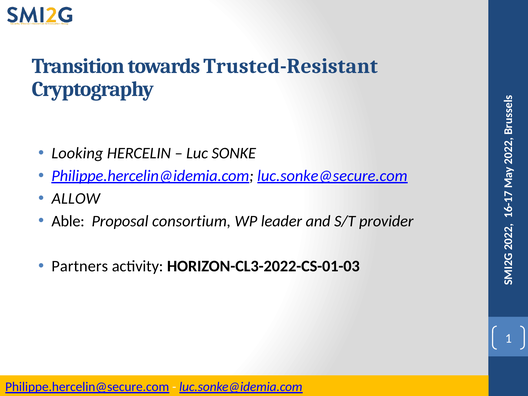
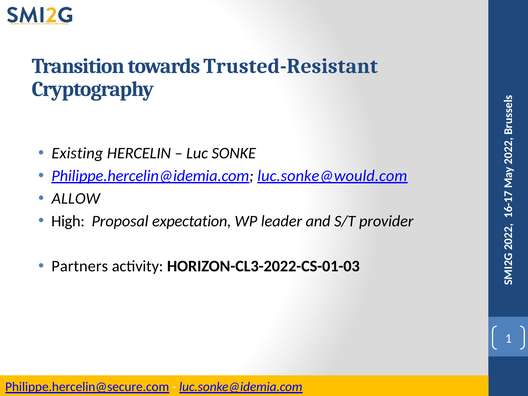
Looking: Looking -> Existing (77, 153)
luc.sonke@secure.com: luc.sonke@secure.com -> luc.sonke@would.com (332, 176)
Able: Able -> High (68, 221)
consortium: consortium -> expectation (192, 221)
